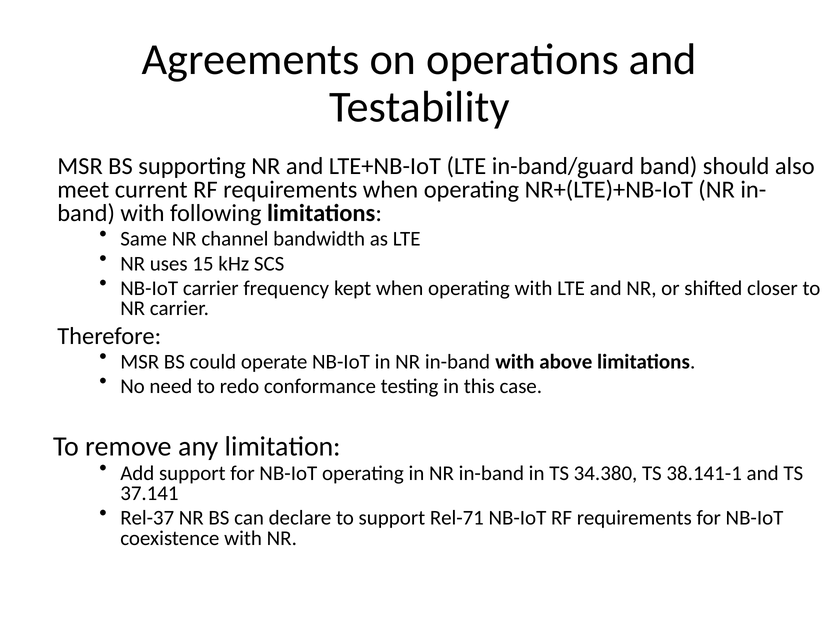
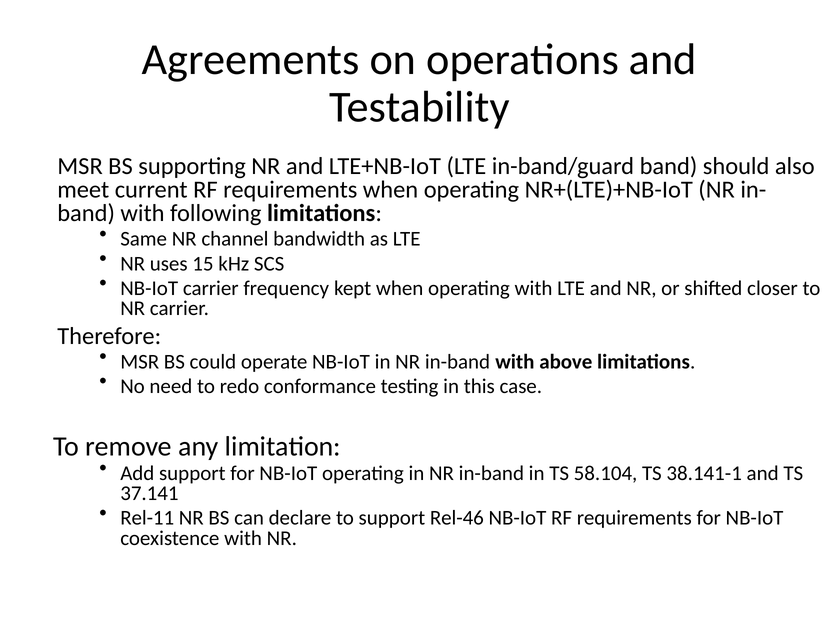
34.380: 34.380 -> 58.104 (606, 473)
Rel-37: Rel-37 -> Rel-11 (147, 518)
Rel-71: Rel-71 -> Rel-46 (457, 518)
